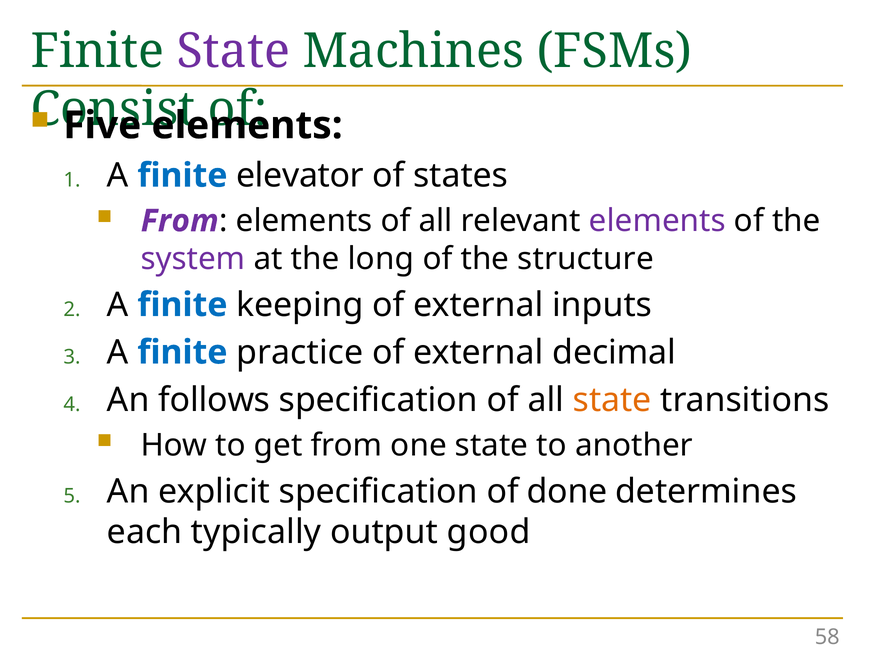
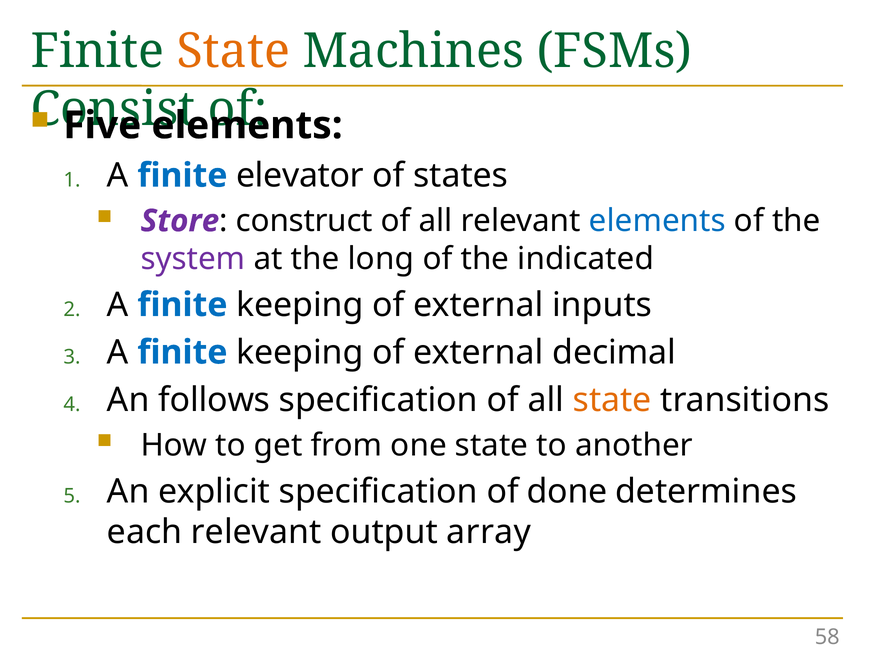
State colour: purple -> orange (233, 51)
From: From -> Store (180, 221)
elements: elements -> construct (304, 221)
elements colour: purple -> blue (657, 221)
structure: structure -> indicated (586, 259)
practice: practice -> keeping (300, 352)
each typically: typically -> relevant (256, 532)
good: good -> array (489, 532)
